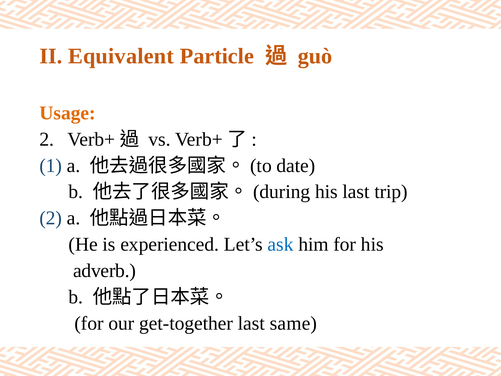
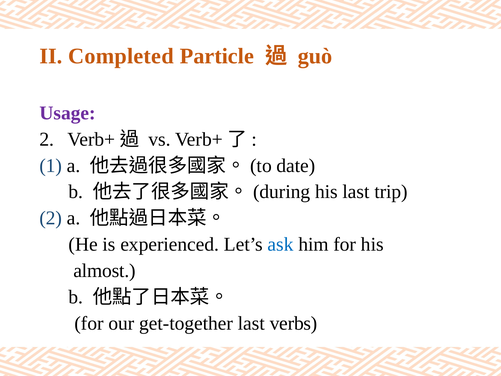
Equivalent: Equivalent -> Completed (121, 56)
Usage colour: orange -> purple (68, 113)
adverb: adverb -> almost (105, 271)
same: same -> verbs (294, 323)
